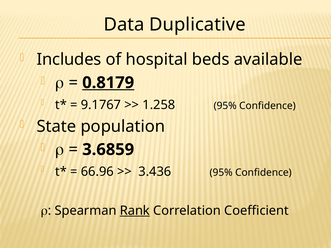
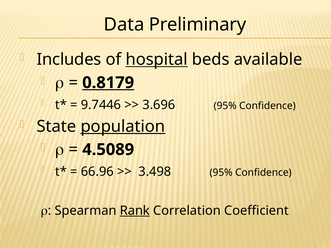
Duplicative: Duplicative -> Preliminary (198, 24)
hospital underline: none -> present (157, 60)
9.1767: 9.1767 -> 9.7446 (101, 105)
1.258: 1.258 -> 3.696 (159, 105)
population underline: none -> present (123, 127)
3.6859: 3.6859 -> 4.5089 (108, 150)
3.436: 3.436 -> 3.498 (155, 172)
